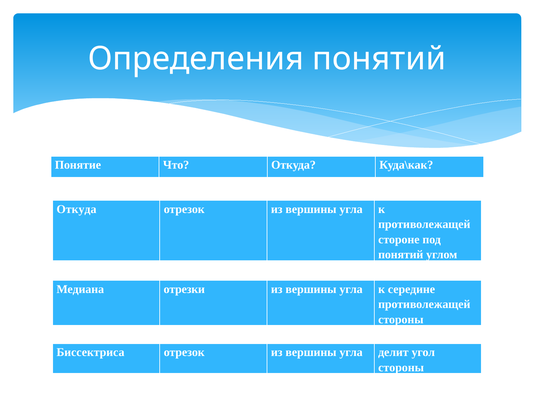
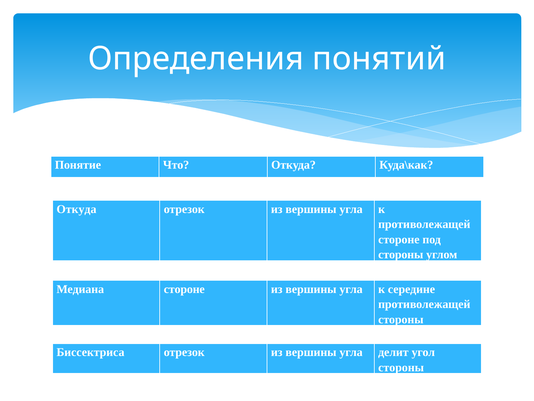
понятий: понятий -> стороны (401, 254)
Медиана отрезки: отрезки -> стороне (184, 289)
